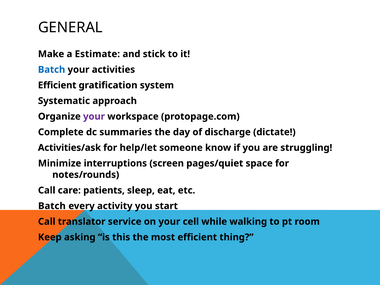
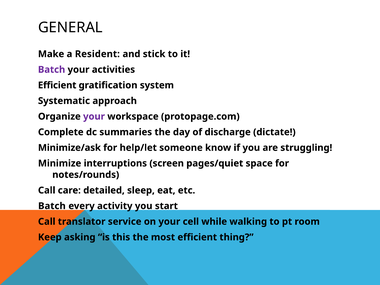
Estimate: Estimate -> Resident (97, 54)
Batch colour: blue -> purple (52, 70)
Activities/ask: Activities/ask -> Minimize/ask (69, 148)
patients: patients -> detailed (104, 190)
